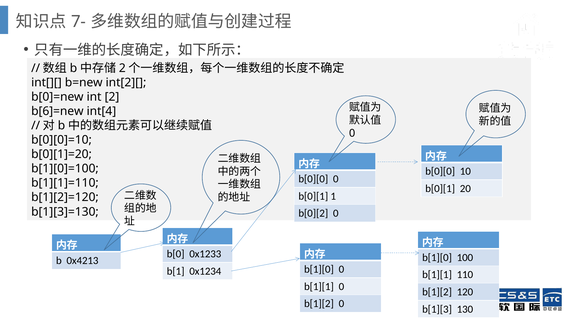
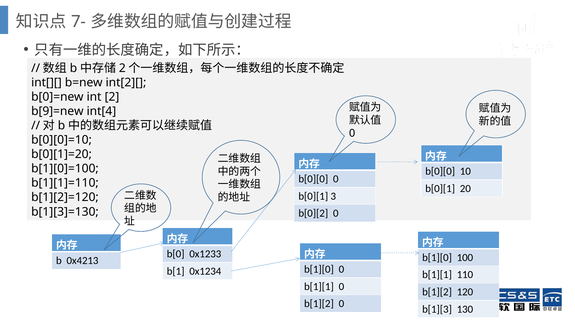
b[6]=new: b[6]=new -> b[9]=new (57, 111)
1: 1 -> 3 (333, 196)
